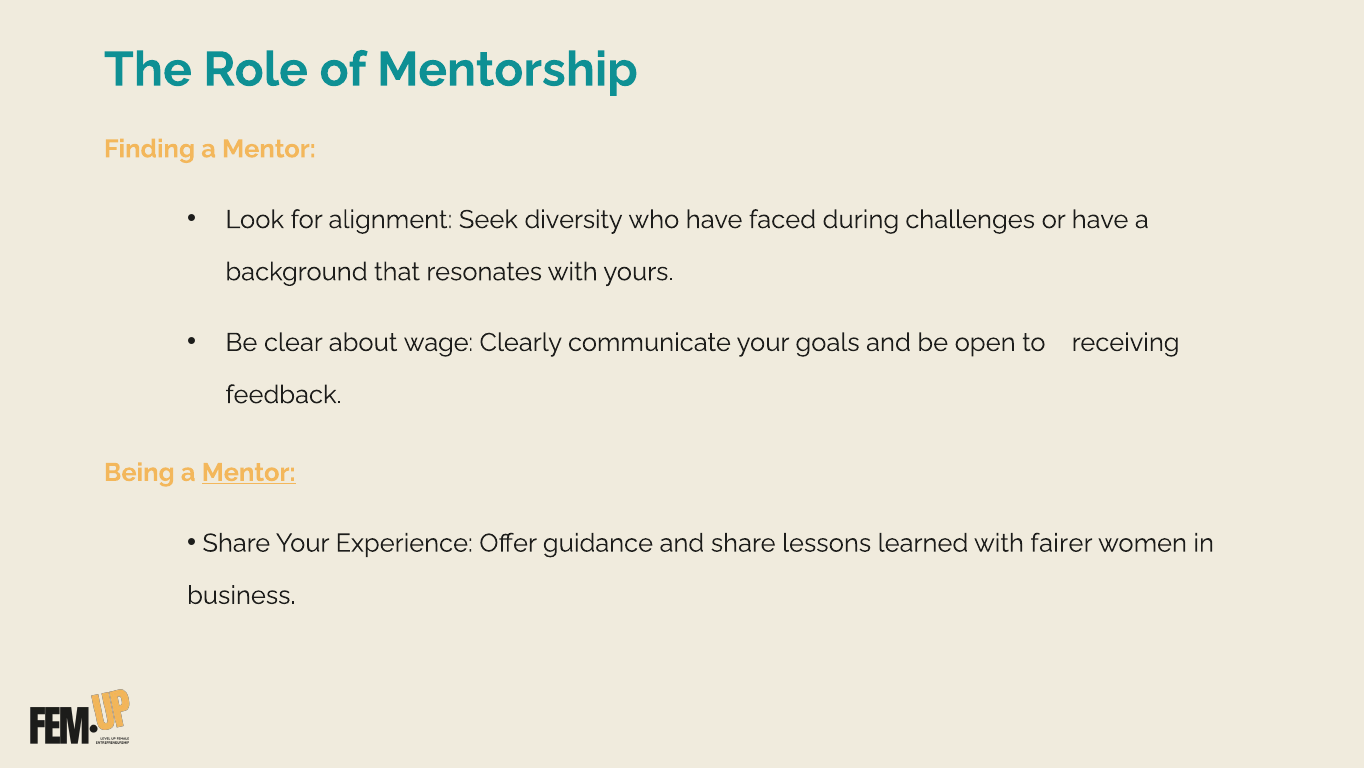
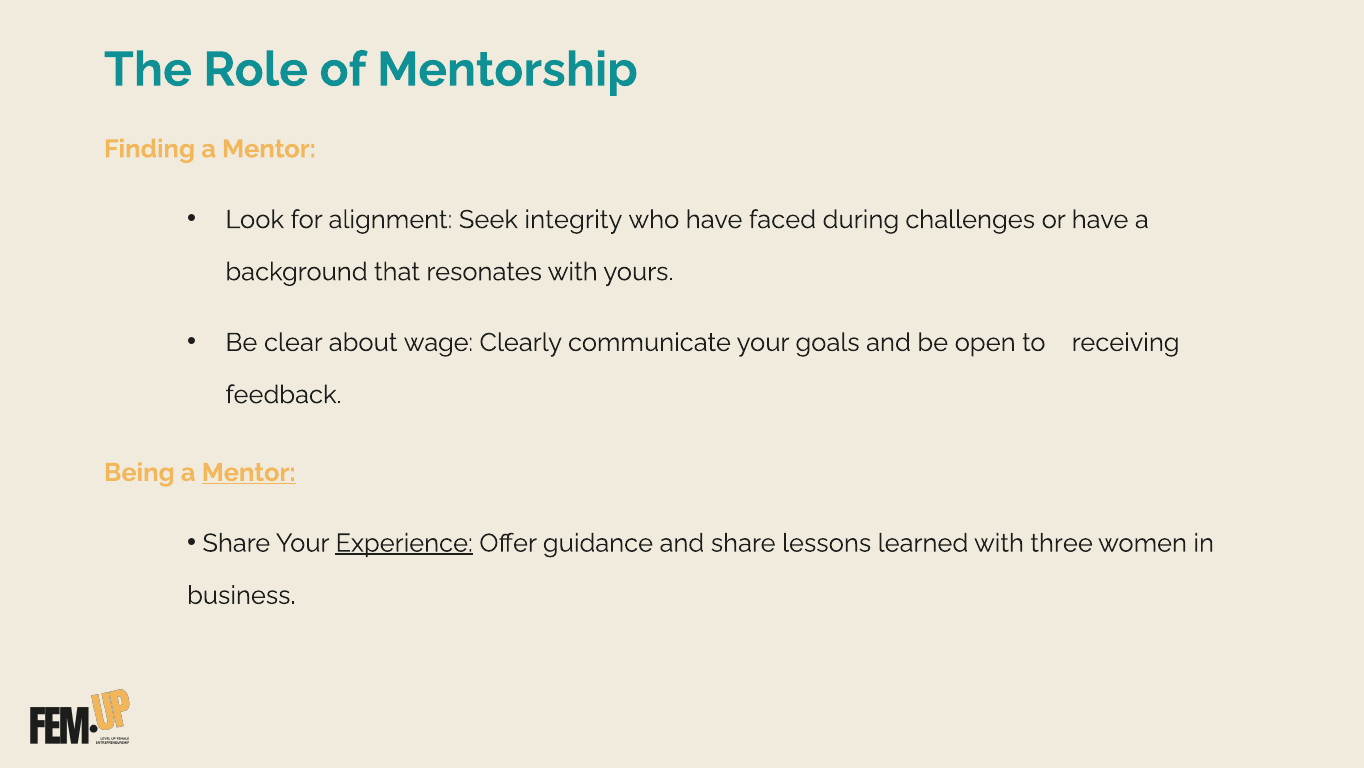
diversity: diversity -> integrity (573, 219)
Experience underline: none -> present (404, 543)
fairer: fairer -> three (1062, 543)
